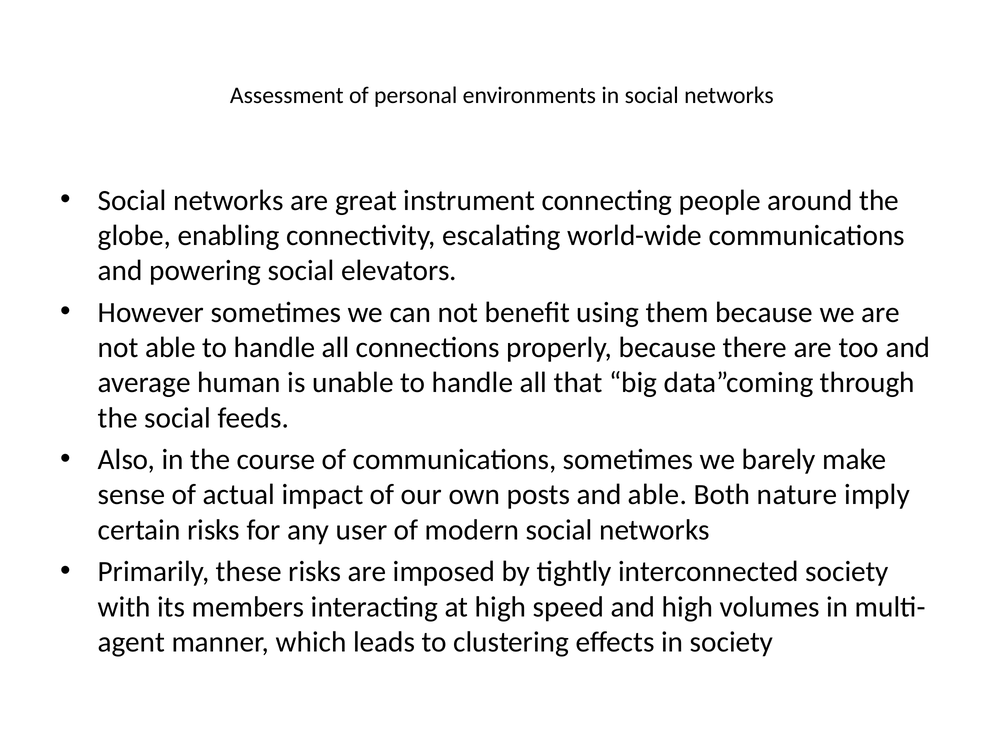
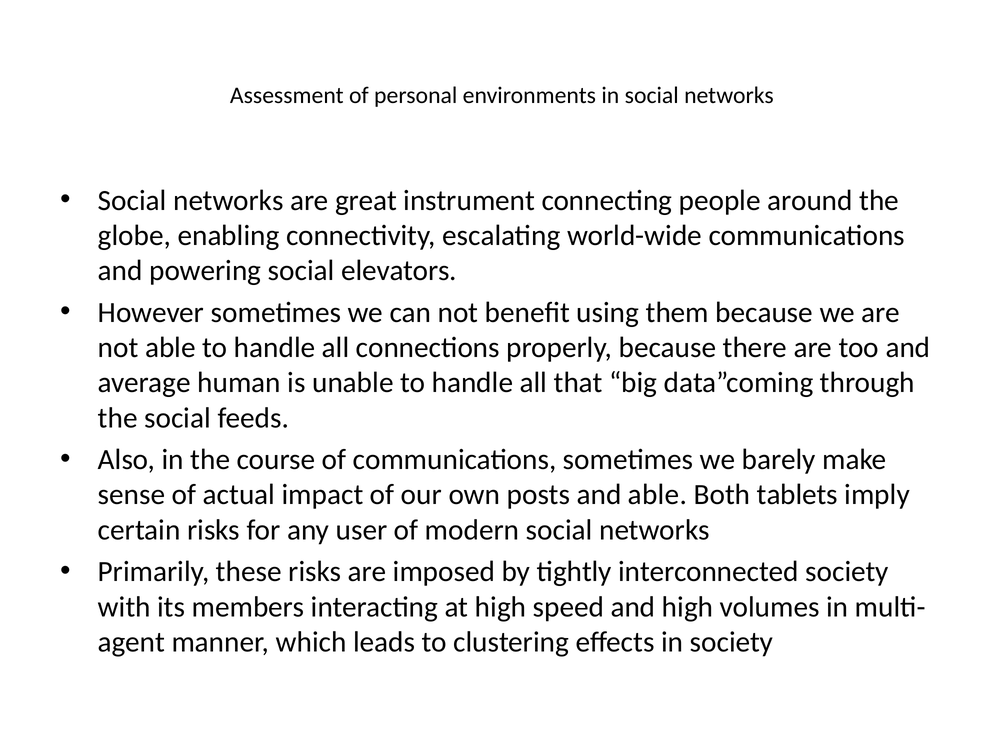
nature: nature -> tablets (797, 495)
